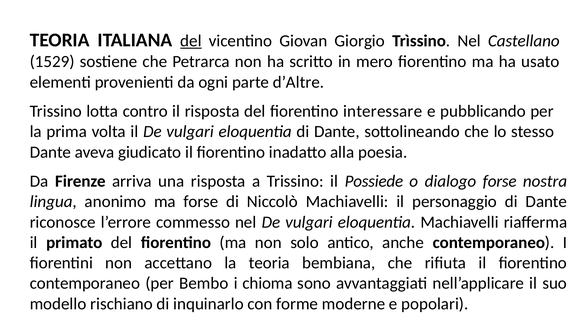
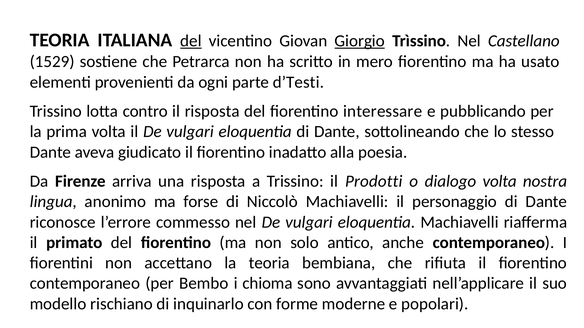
Giorgio underline: none -> present (360, 41)
d’Altre: d’Altre -> d’Testi (298, 82)
Possiede: Possiede -> Prodotti (374, 182)
dialogo forse: forse -> volta (500, 182)
